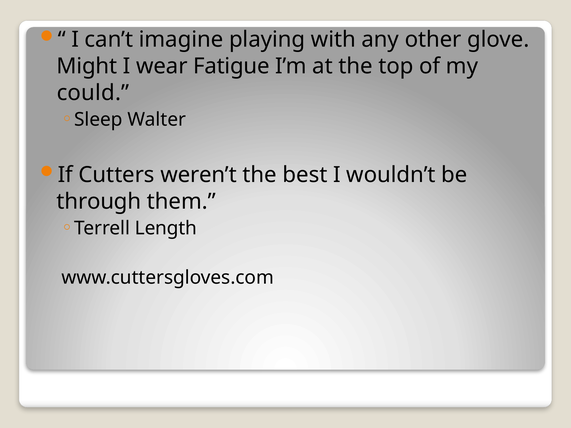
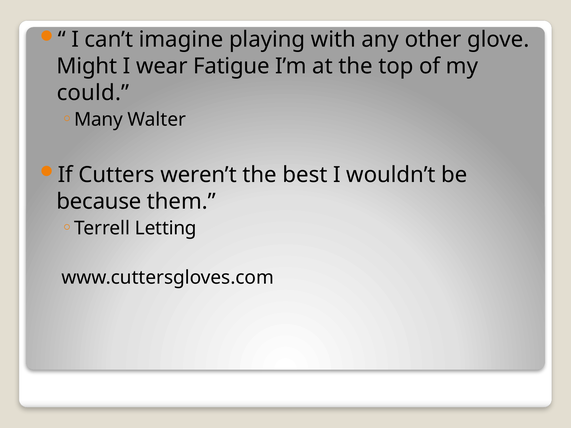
Sleep: Sleep -> Many (99, 119)
through: through -> because (99, 202)
Length: Length -> Letting (166, 228)
